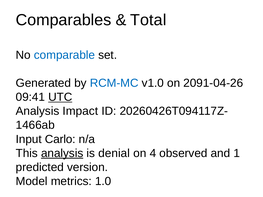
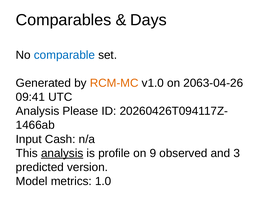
Total: Total -> Days (148, 20)
RCM-MC colour: blue -> orange (114, 83)
2091-04-26: 2091-04-26 -> 2063-04-26 (213, 83)
UTC underline: present -> none (60, 97)
Impact: Impact -> Please (80, 111)
Carlo: Carlo -> Cash (60, 139)
denial: denial -> profile (114, 153)
4: 4 -> 9 (153, 153)
1: 1 -> 3 (237, 153)
